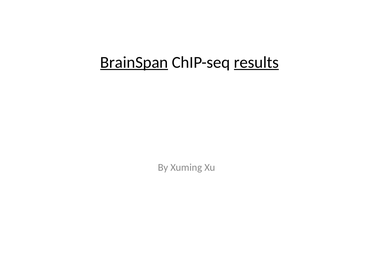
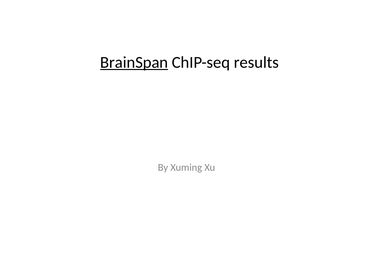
results underline: present -> none (256, 62)
